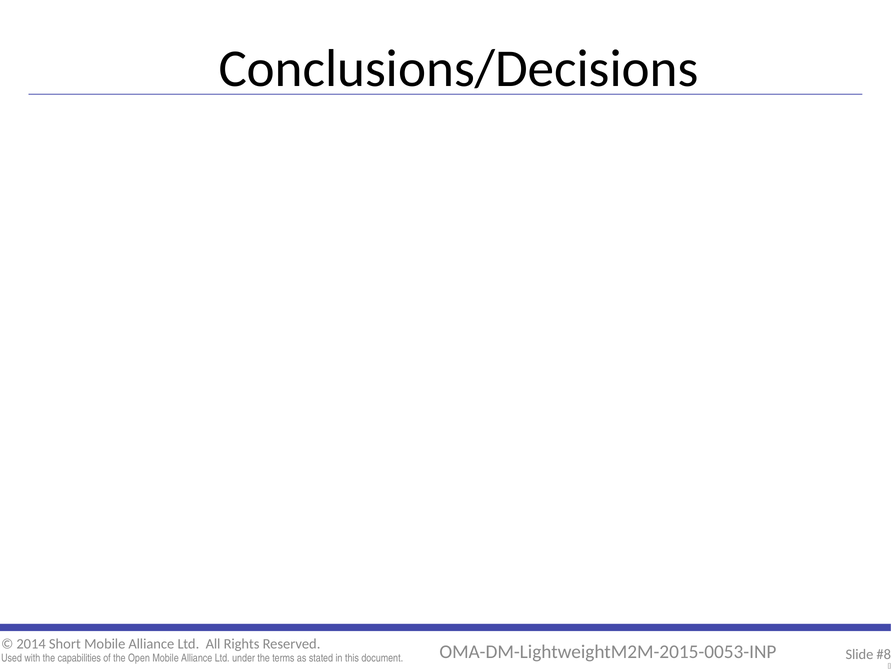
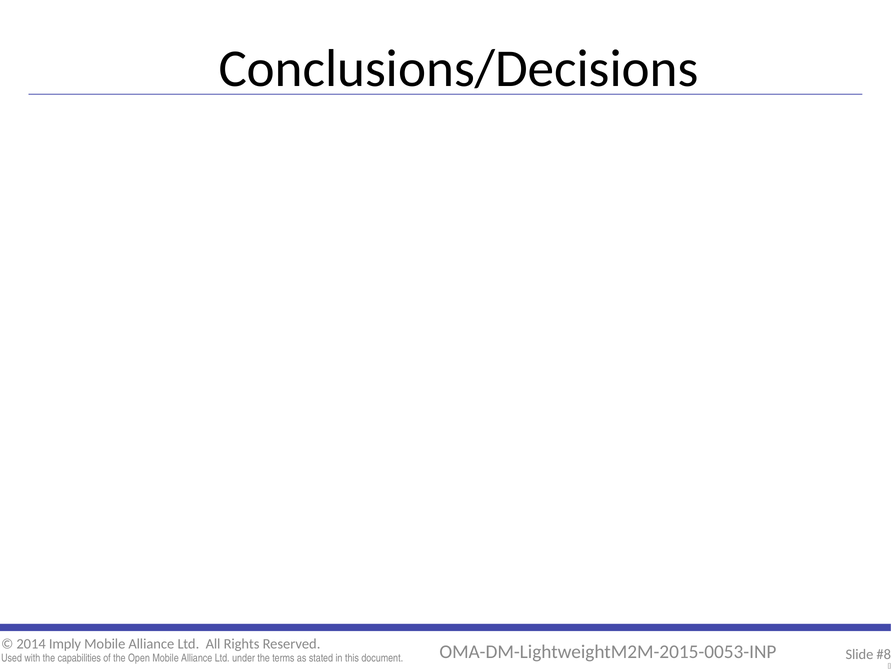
Short: Short -> Imply (65, 644)
